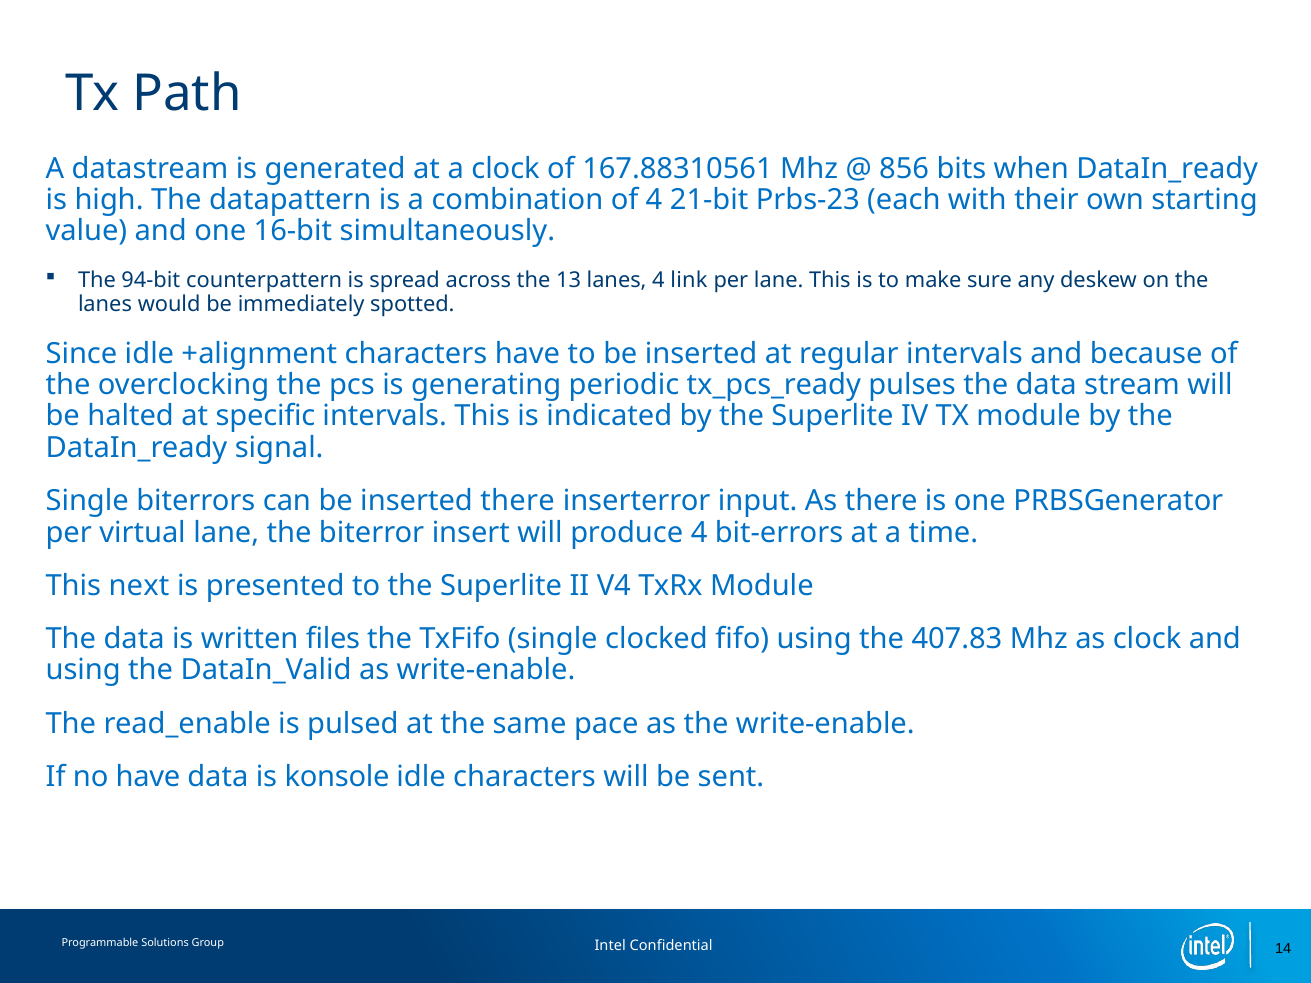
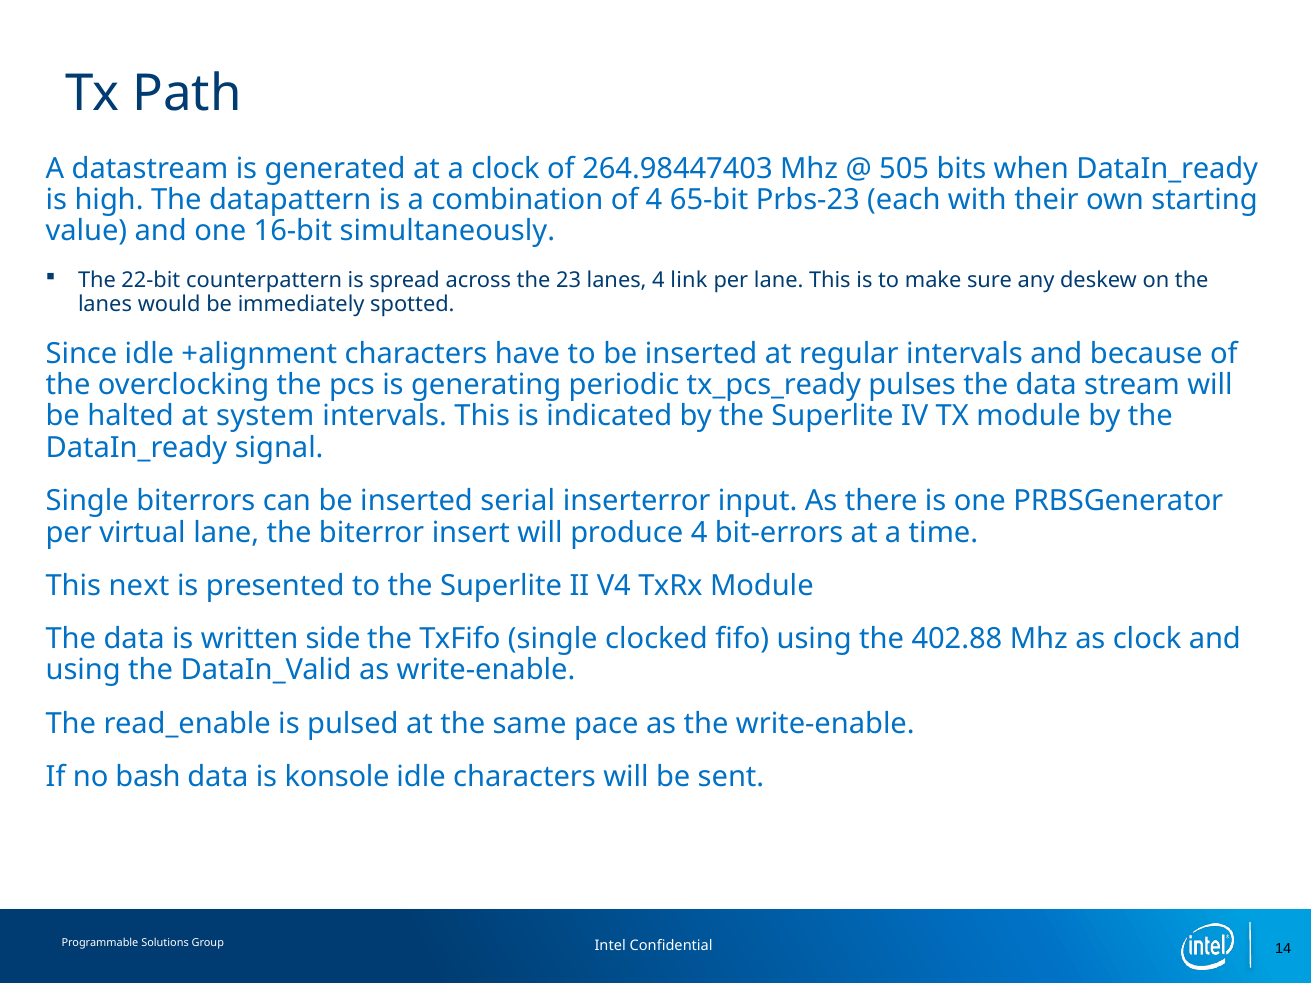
167.88310561: 167.88310561 -> 264.98447403 (677, 168)
856: 856 -> 505 (904, 168)
21-bit: 21-bit -> 65-bit (709, 200)
94-bit: 94-bit -> 22-bit (151, 281)
13: 13 -> 23 (569, 281)
specific: specific -> system (265, 416)
inserted there: there -> serial (518, 501)
files: files -> side (333, 639)
407.83: 407.83 -> 402.88 (957, 639)
no have: have -> bash (148, 777)
